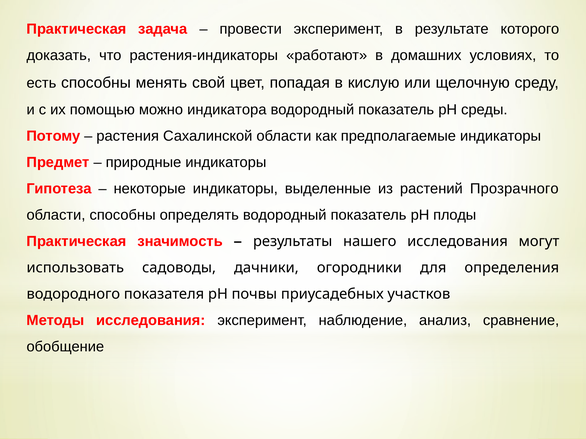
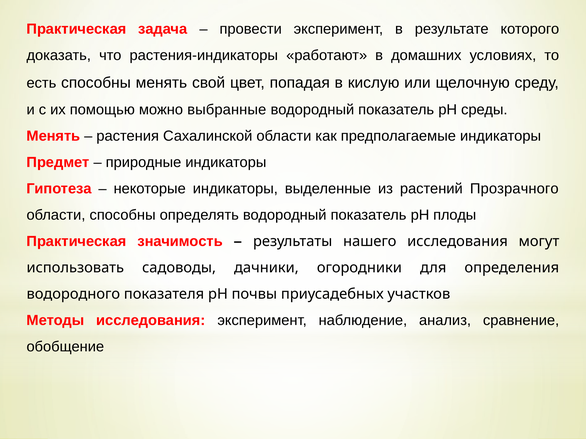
индикатора: индикатора -> выбранные (227, 110)
Потому: Потому -> Менять (53, 136)
